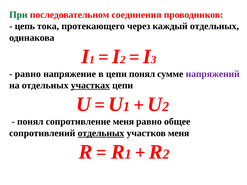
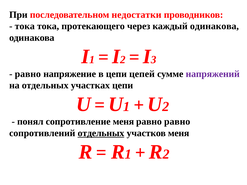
При colour: green -> black (18, 15)
соединения: соединения -> недостатки (137, 15)
цепь: цепь -> тока (25, 26)
каждый отдельных: отдельных -> одинакова (214, 26)
цепи понял: понял -> цепей (142, 74)
участках underline: present -> none (90, 86)
равно общее: общее -> равно (177, 122)
